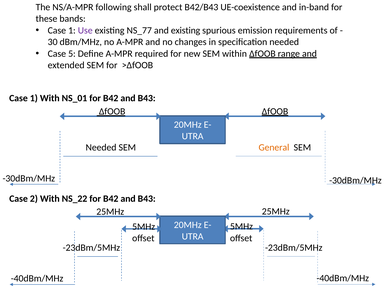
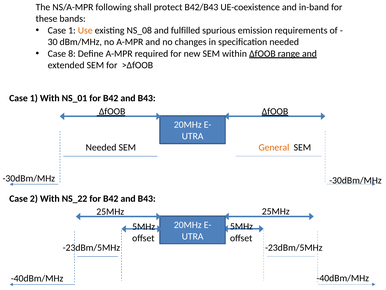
Use colour: purple -> orange (85, 30)
NS_77: NS_77 -> NS_08 (139, 30)
and existing: existing -> fulfilled (186, 30)
5: 5 -> 8 (72, 54)
